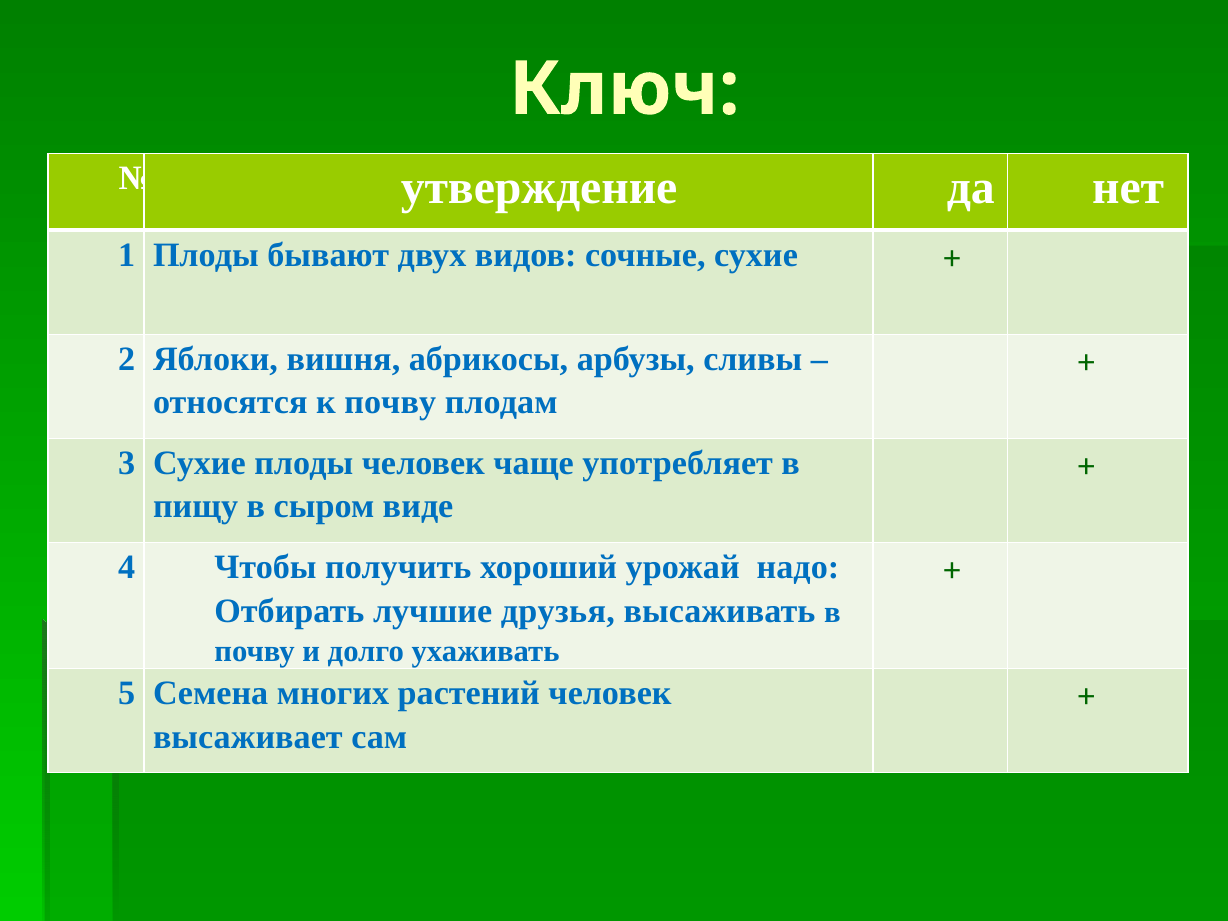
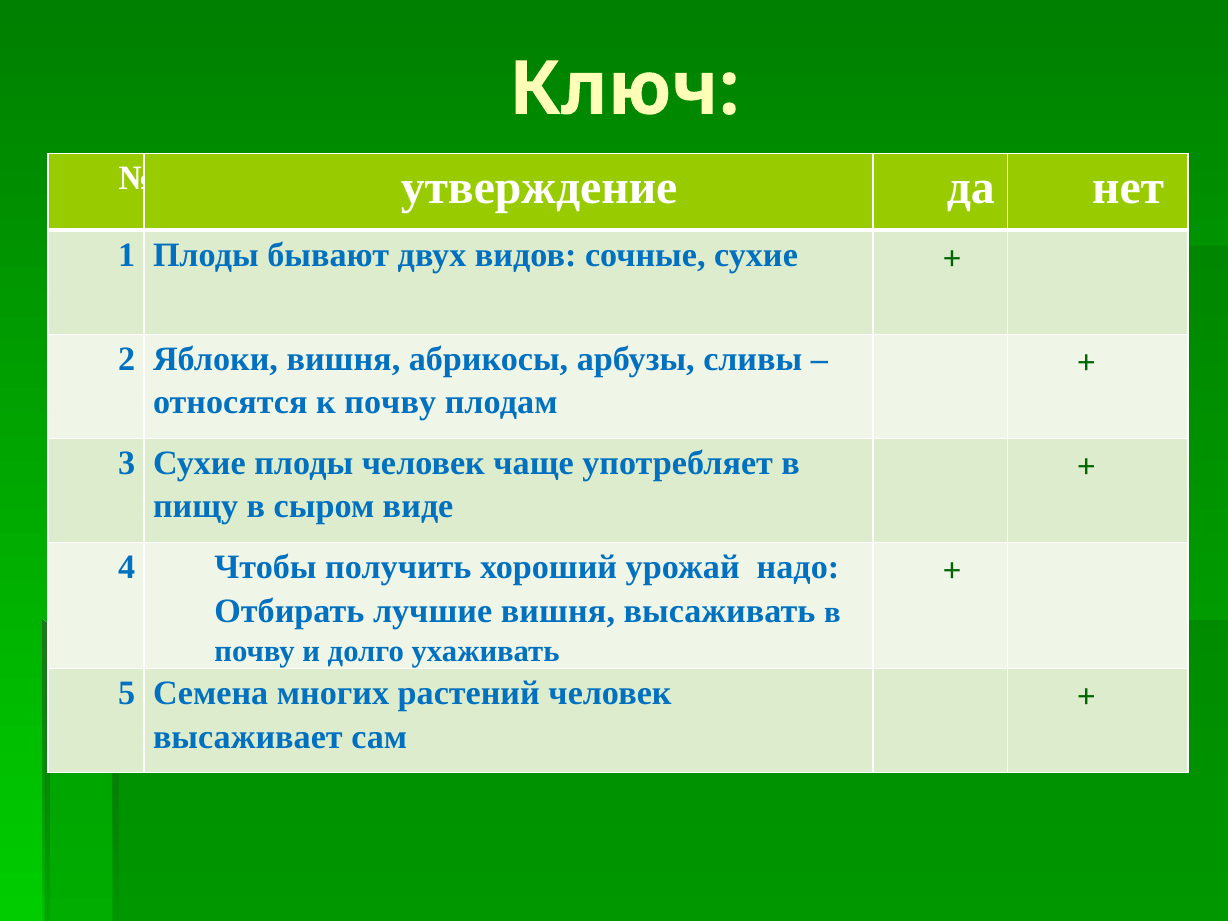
лучшие друзья: друзья -> вишня (558, 611)
